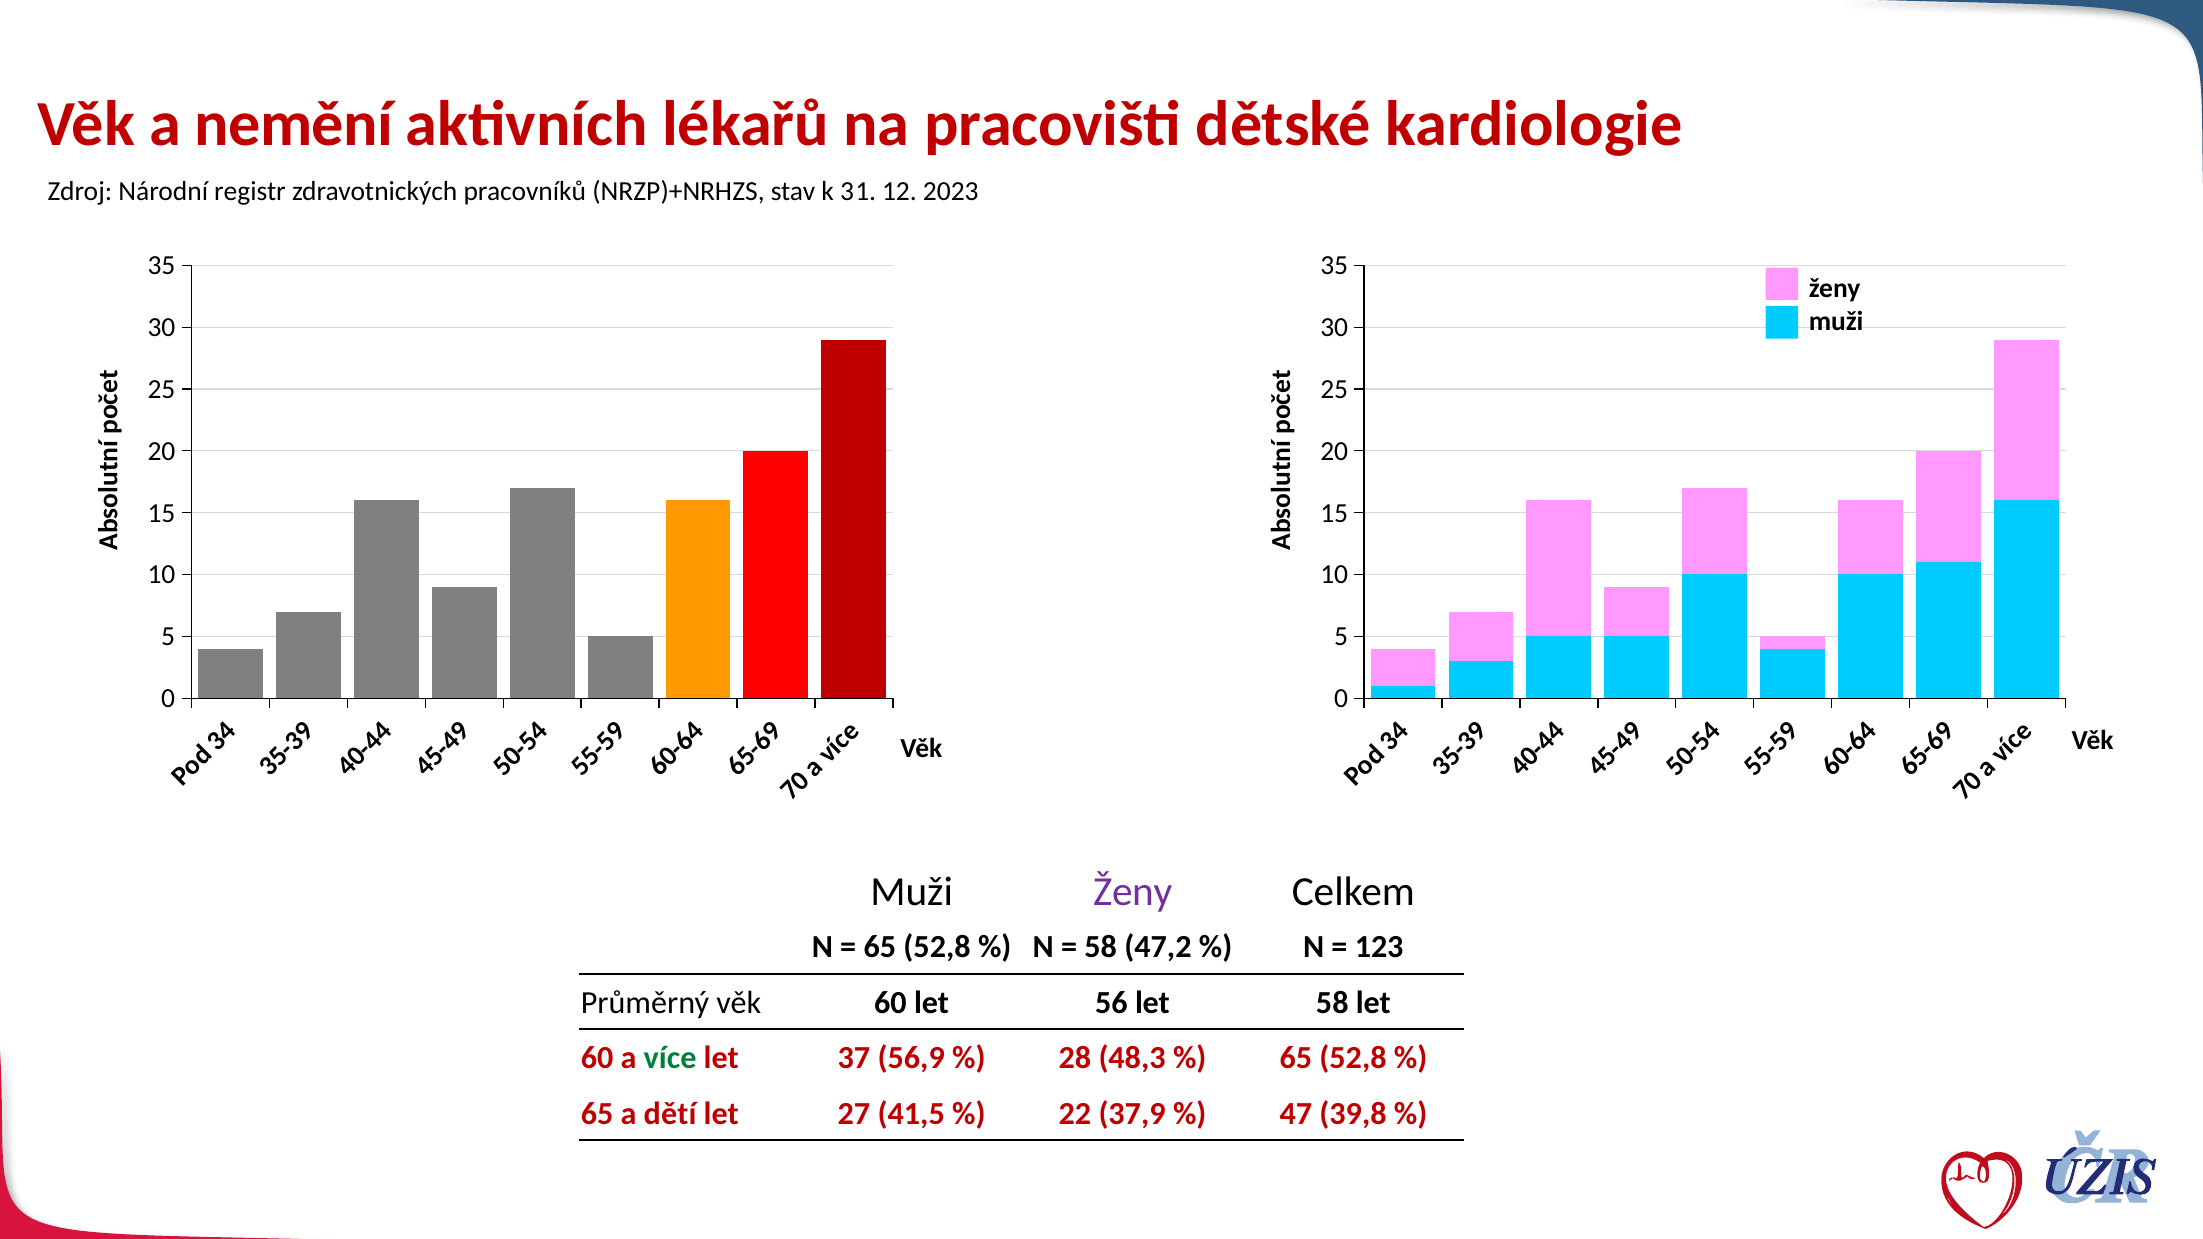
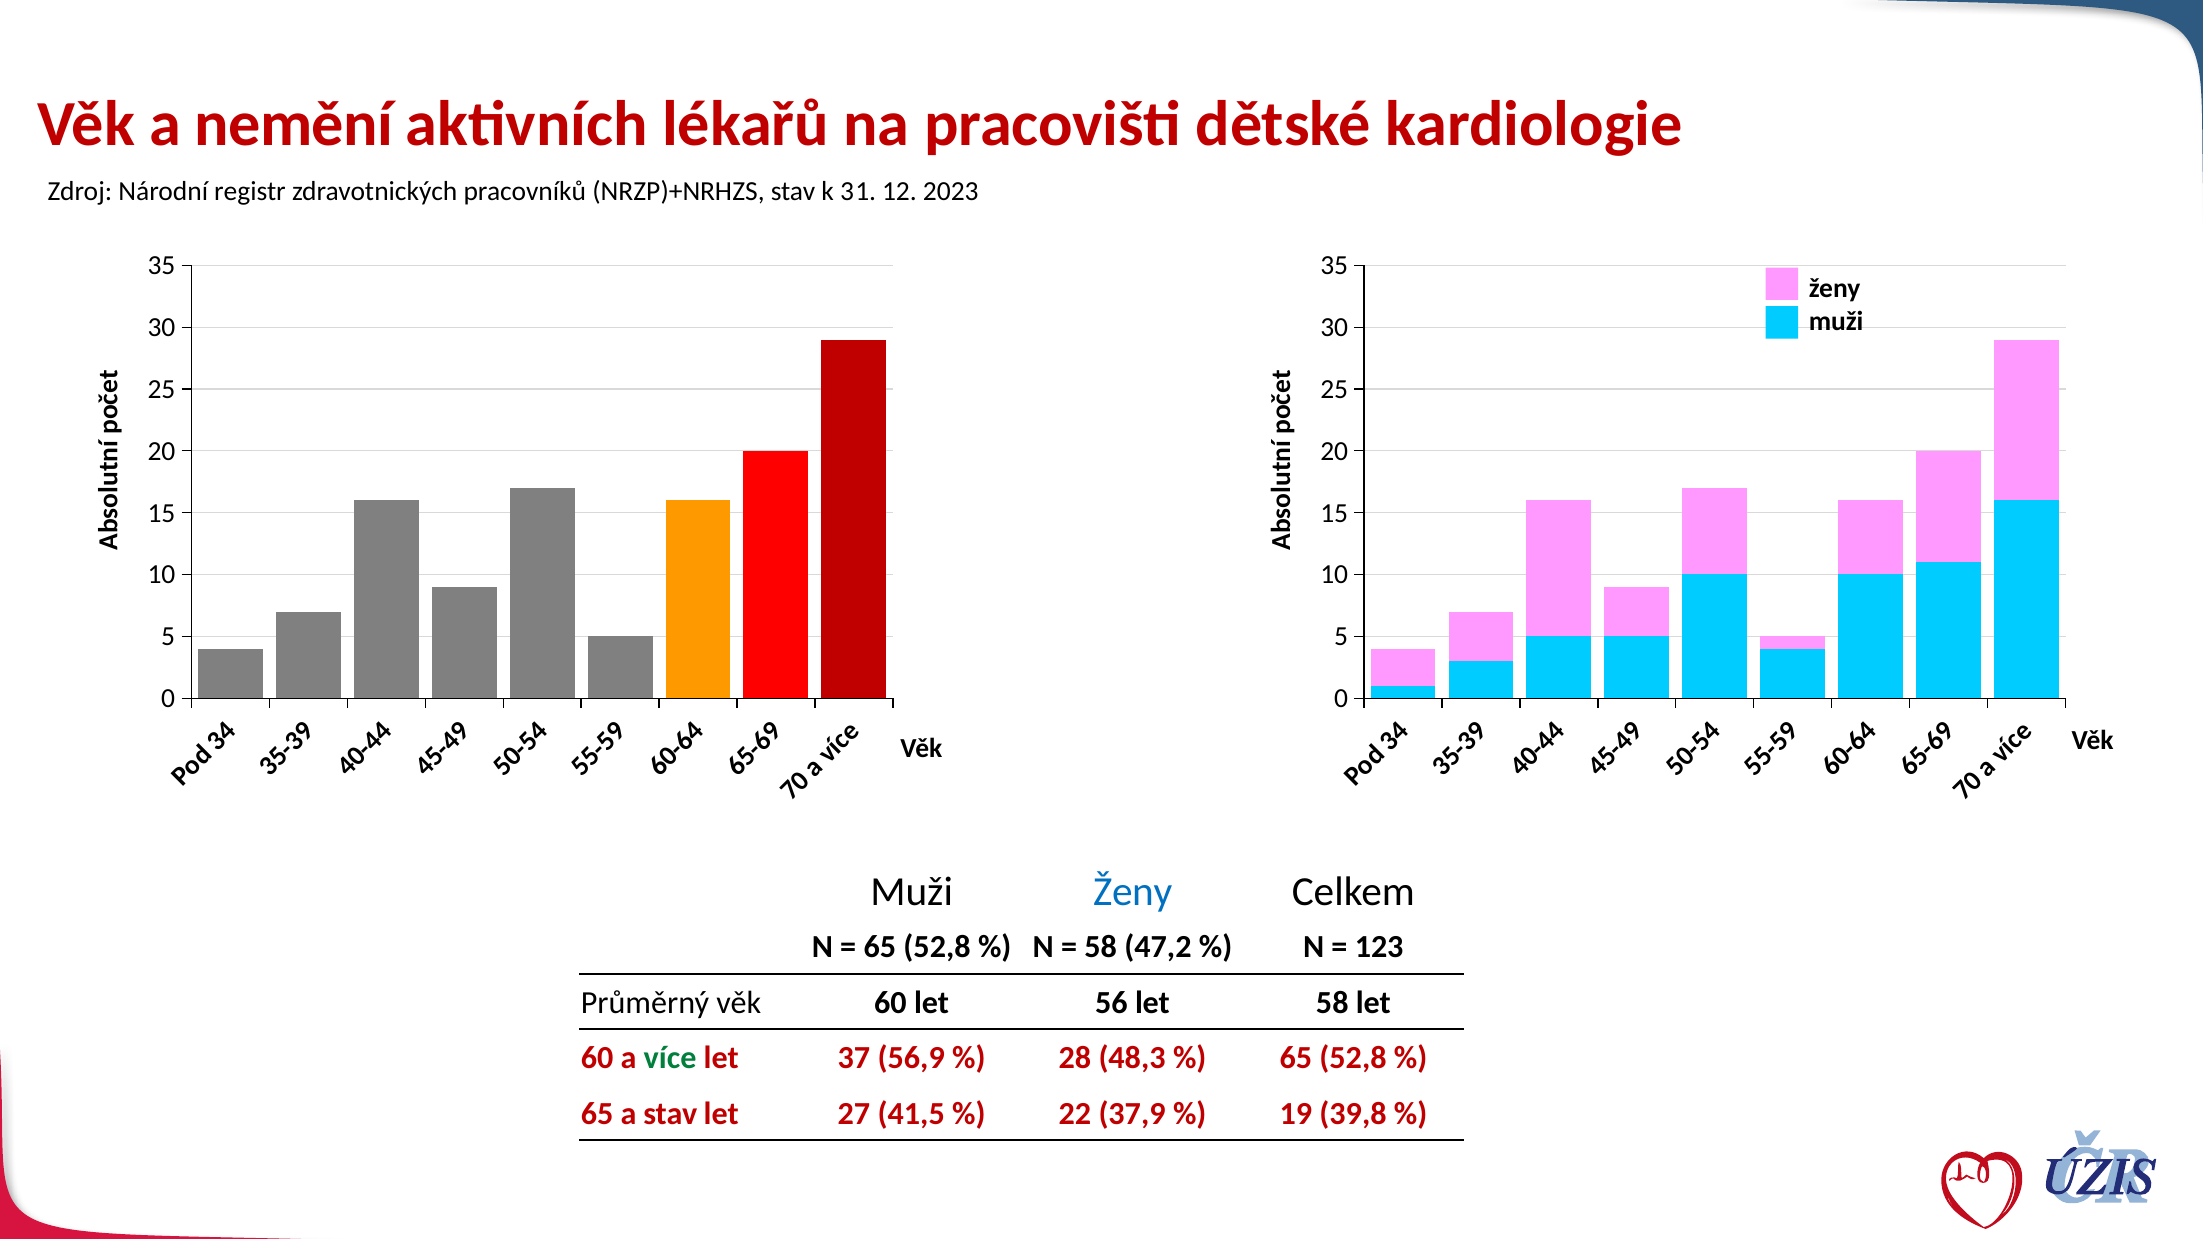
Ženy colour: purple -> blue (1133, 892)
a dětí: dětí -> stav (670, 1114)
47: 47 -> 19 (1296, 1114)
